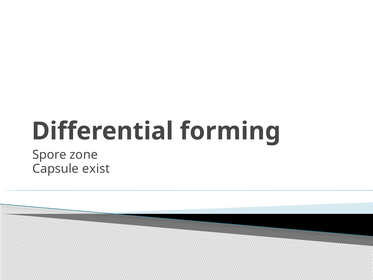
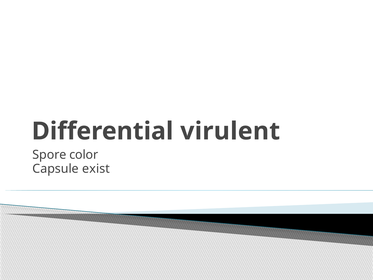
forming: forming -> virulent (230, 131)
zone: zone -> color (84, 155)
